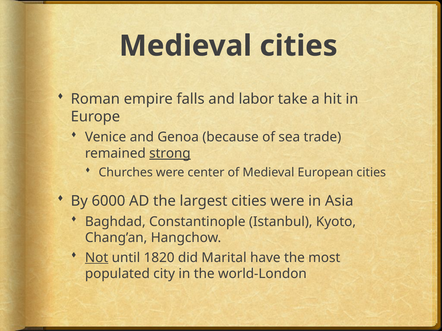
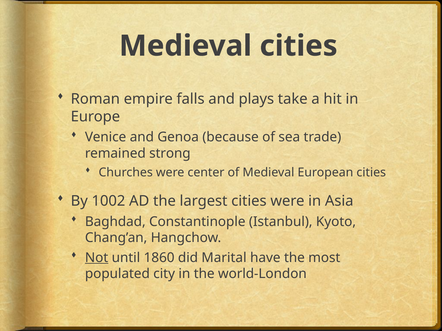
labor: labor -> plays (256, 99)
strong underline: present -> none (170, 154)
6000: 6000 -> 1002 (108, 201)
1820: 1820 -> 1860 (159, 258)
